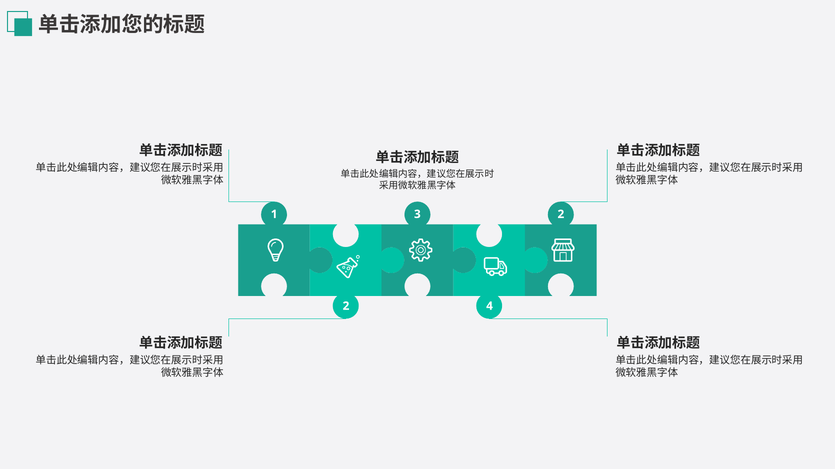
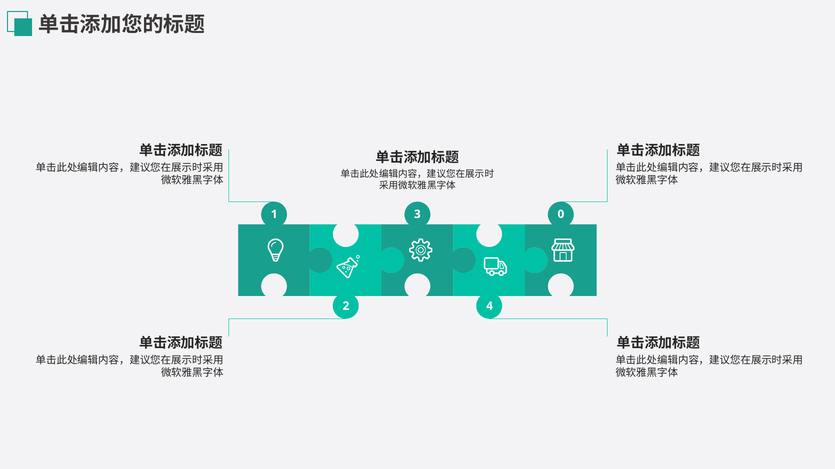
1 2: 2 -> 0 (561, 214)
